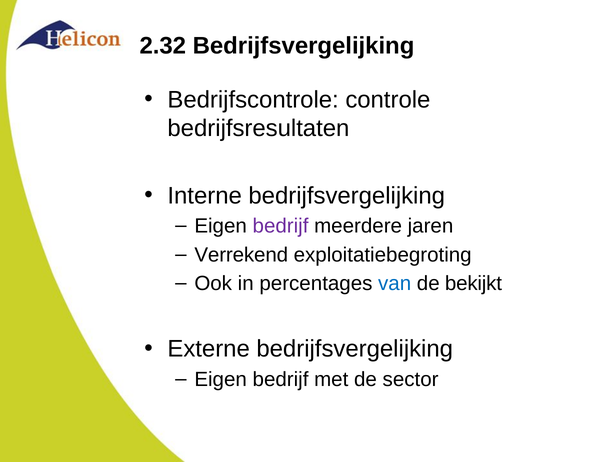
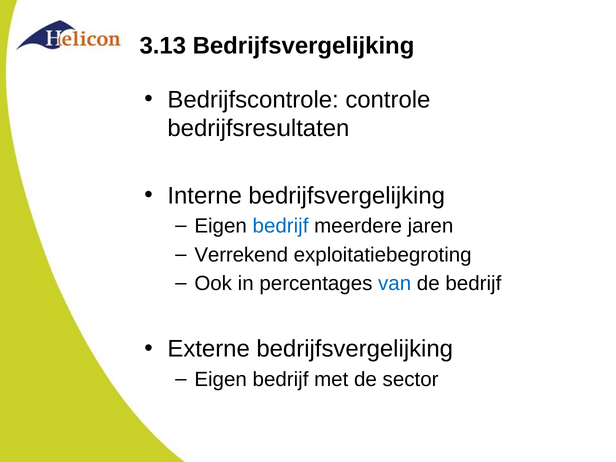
2.32: 2.32 -> 3.13 (163, 46)
bedrijf colour: purple -> blue (281, 226)
de bekijkt: bekijkt -> bedrijf (473, 284)
